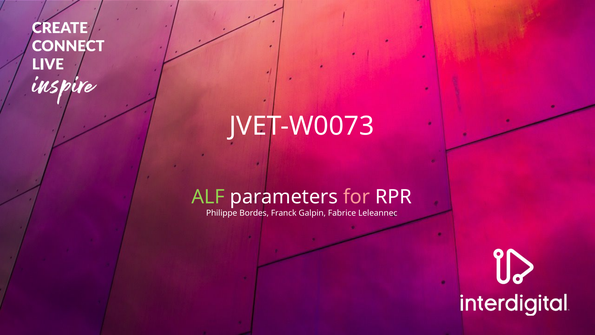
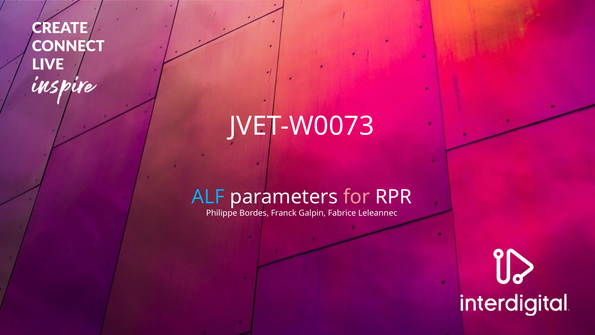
ALF colour: light green -> light blue (208, 197)
